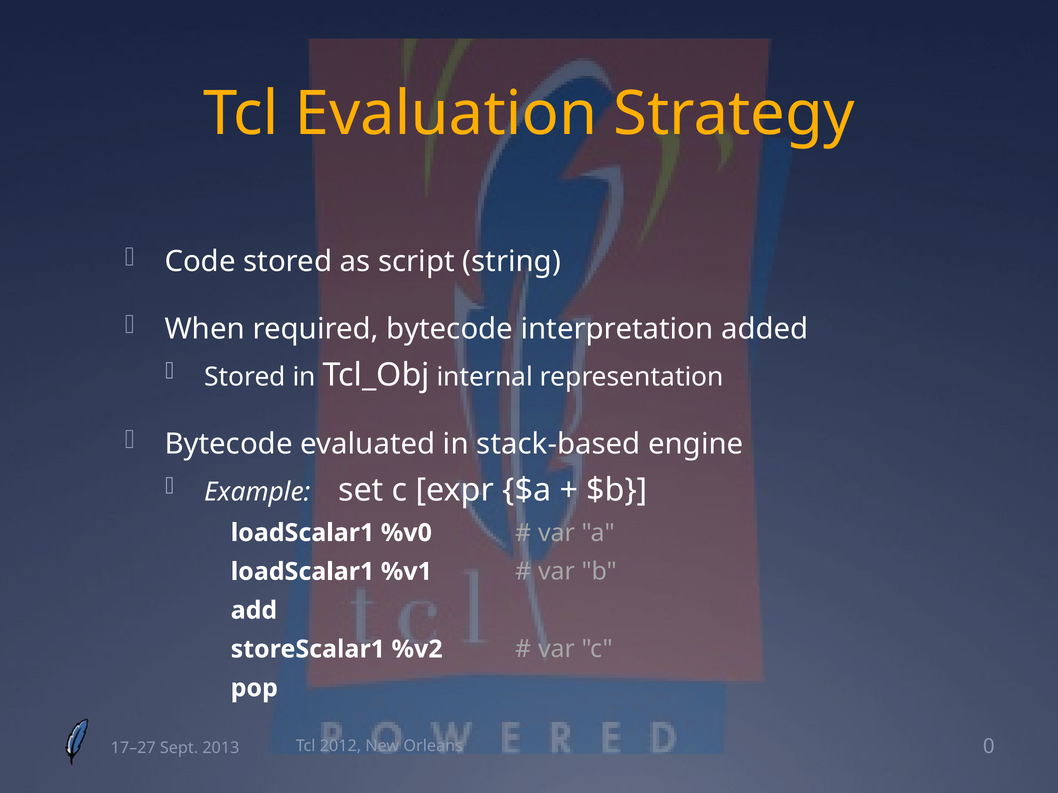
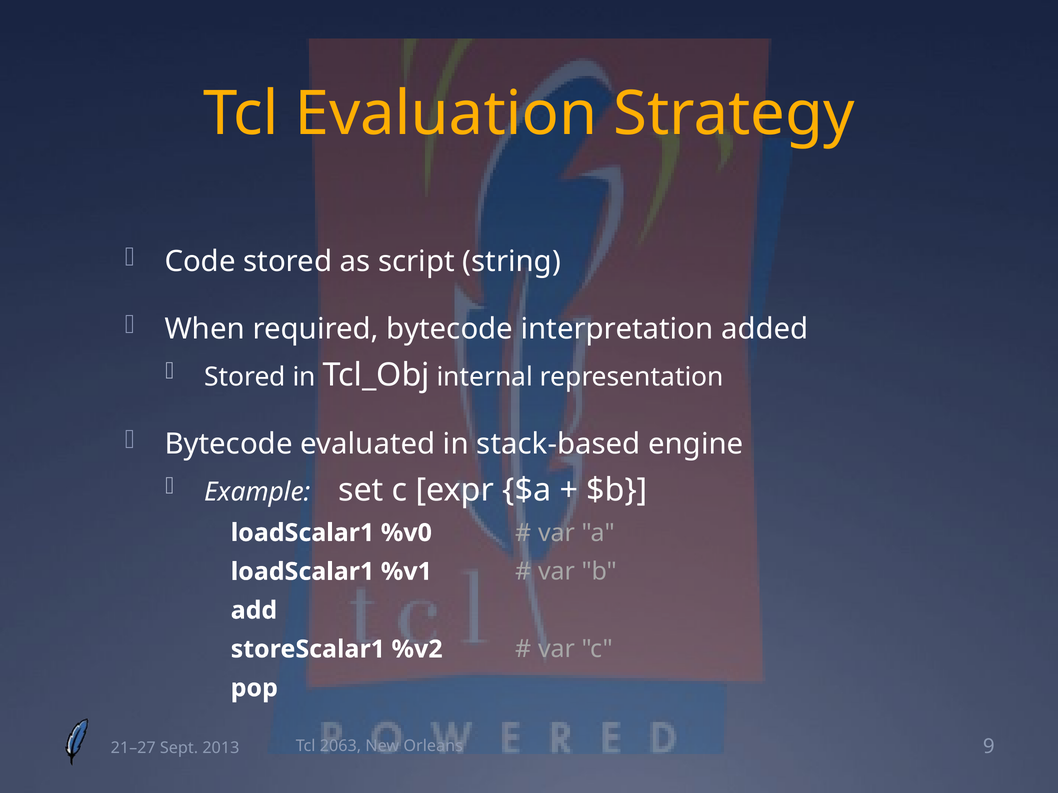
2012: 2012 -> 2063 (340, 746)
0: 0 -> 9 (989, 747)
17–27: 17–27 -> 21–27 (133, 748)
